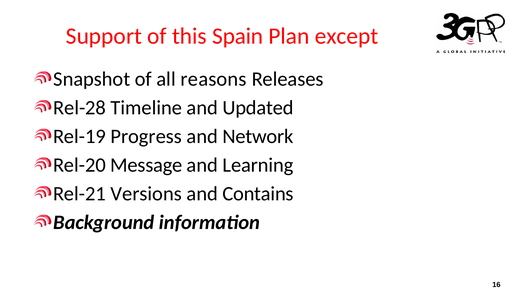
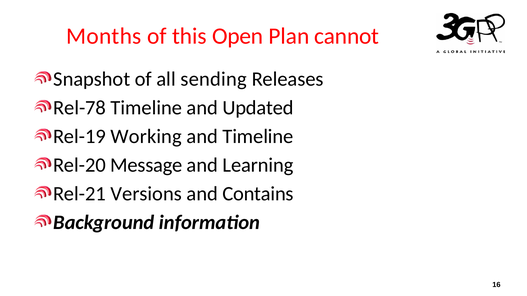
Support: Support -> Months (104, 36)
Spain: Spain -> Open (238, 36)
except: except -> cannot (347, 36)
reasons: reasons -> sending (214, 79)
Rel-28: Rel-28 -> Rel-78 (80, 108)
Progress: Progress -> Working (146, 137)
and Network: Network -> Timeline (258, 137)
